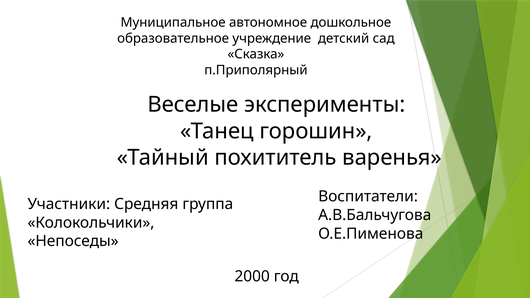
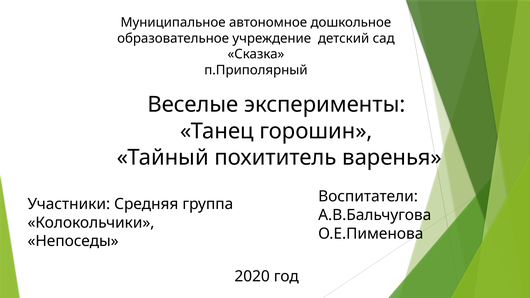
2000: 2000 -> 2020 (252, 276)
